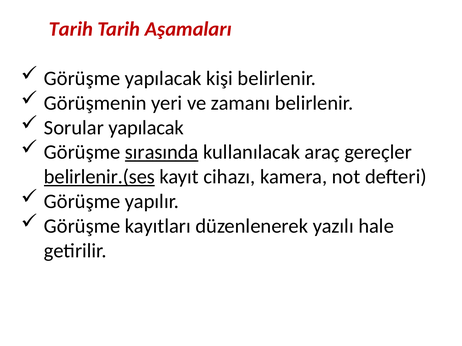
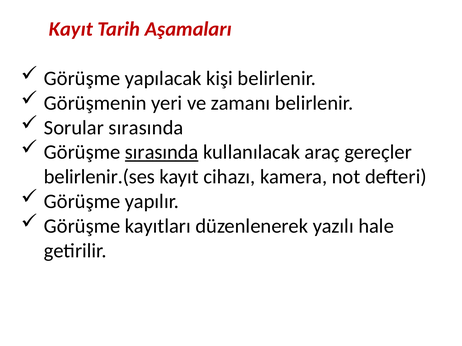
Tarih: Tarih -> Kayıt (71, 29)
Sorular yapılacak: yapılacak -> sırasında (146, 128)
belirlenir.(ses underline: present -> none (99, 177)
